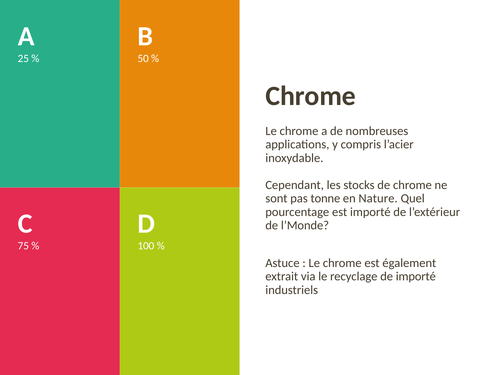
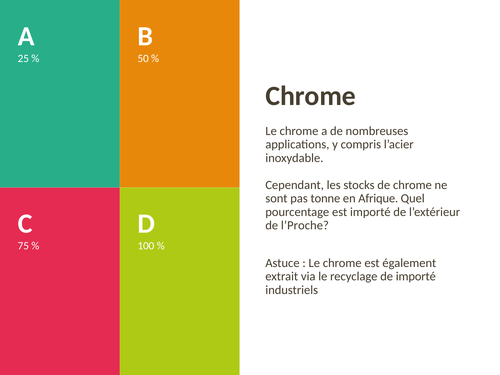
Nature: Nature -> Afrique (378, 199)
l’Monde: l’Monde -> l’Proche (305, 226)
